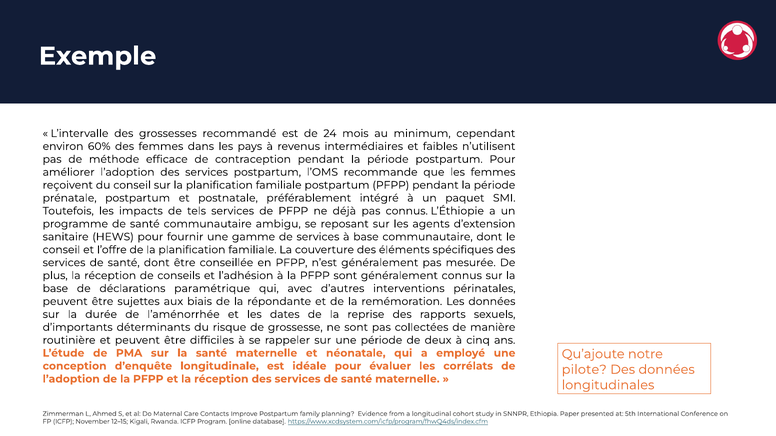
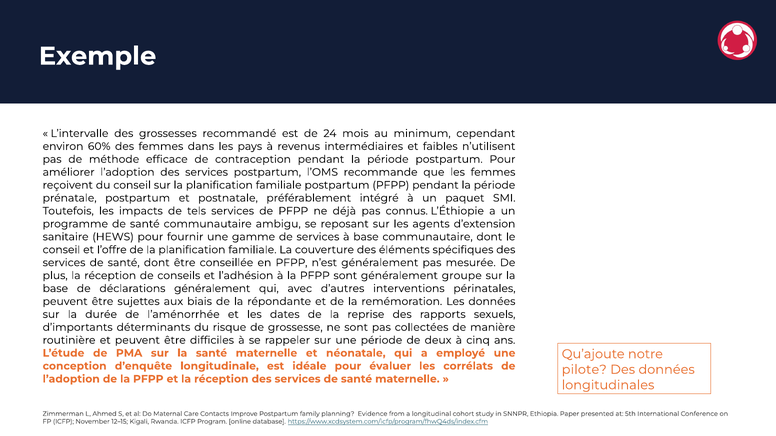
généralement connus: connus -> groupe (462, 276)
déclarations paramétrique: paramétrique -> généralement (212, 289)
